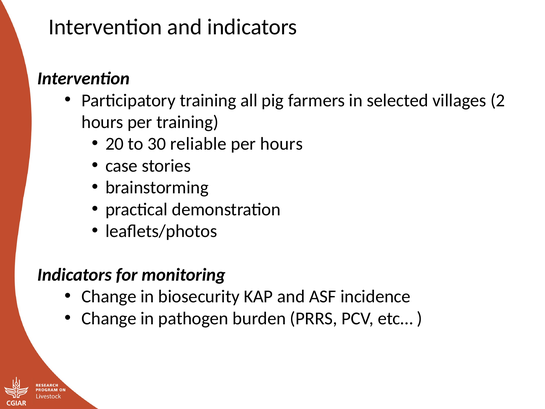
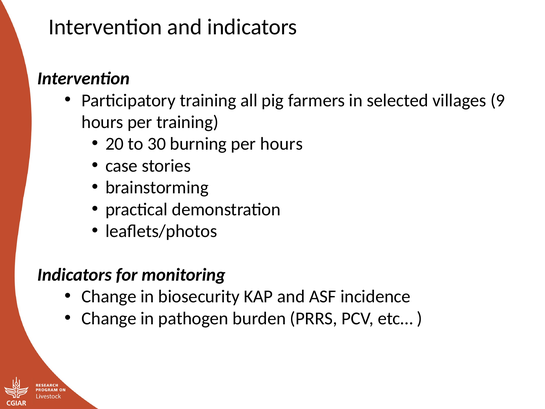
2: 2 -> 9 (498, 100)
reliable: reliable -> burning (198, 144)
